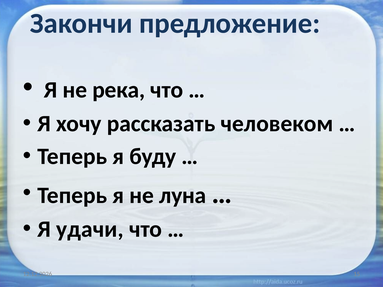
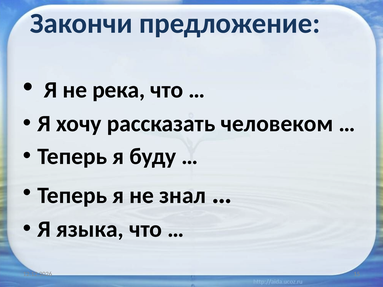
луна: луна -> знал (183, 196)
удачи: удачи -> языка (90, 229)
